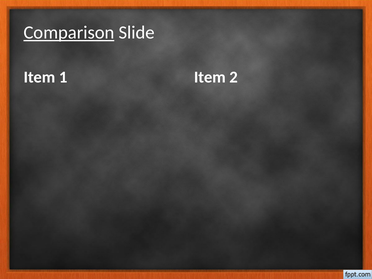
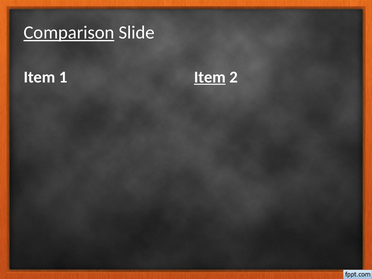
Item underline: none -> present (210, 77)
